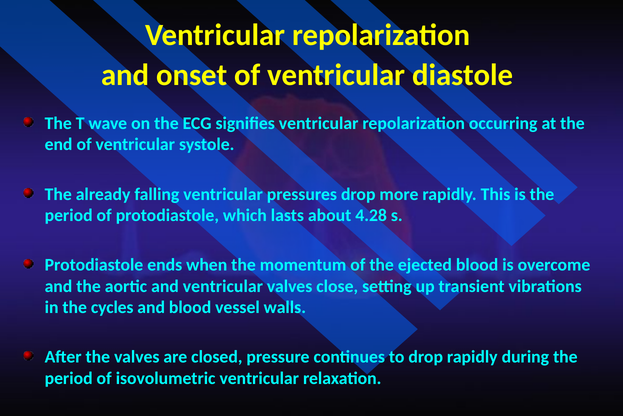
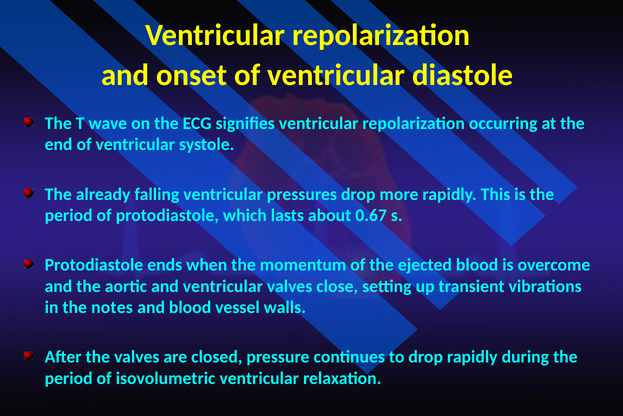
4.28: 4.28 -> 0.67 (371, 215)
cycles: cycles -> notes (112, 307)
